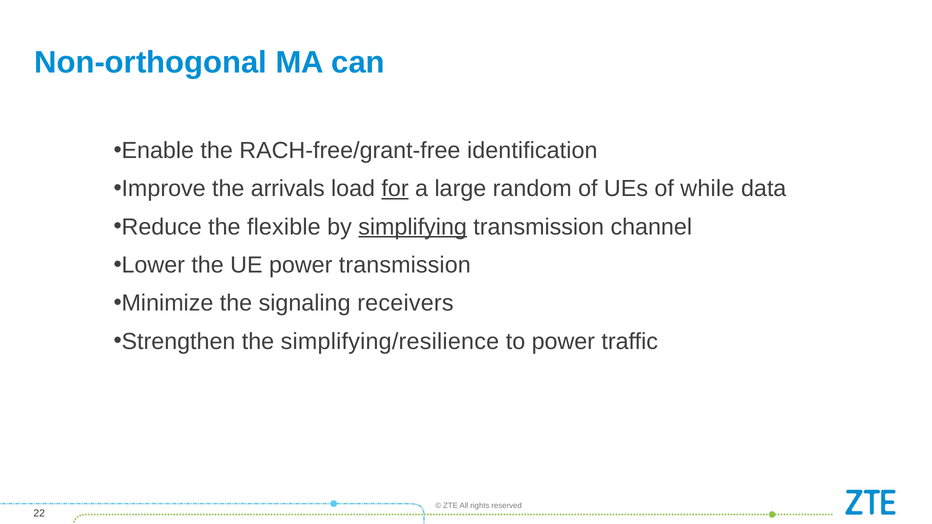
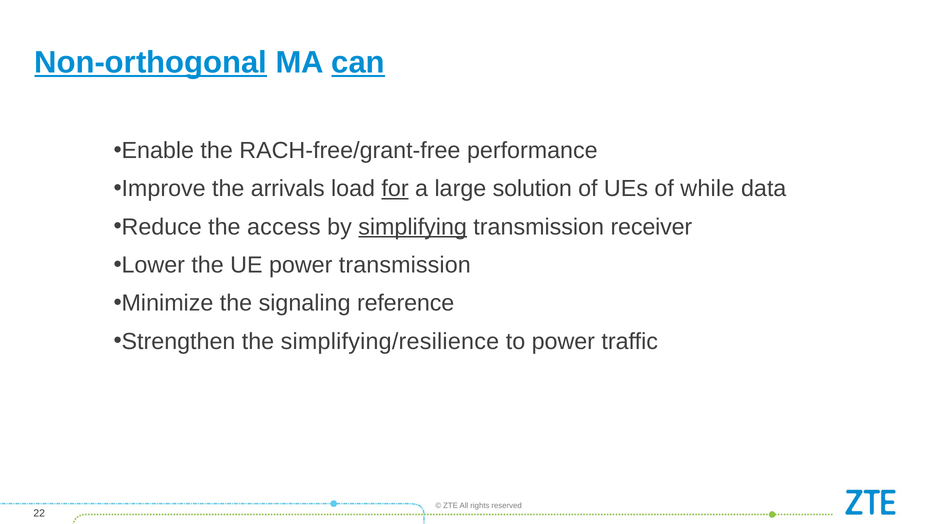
Non-orthogonal underline: none -> present (151, 63)
can underline: none -> present (358, 63)
identification: identification -> performance (532, 151)
random: random -> solution (532, 189)
flexible: flexible -> access (284, 227)
channel: channel -> receiver (651, 227)
receivers: receivers -> reference (406, 303)
